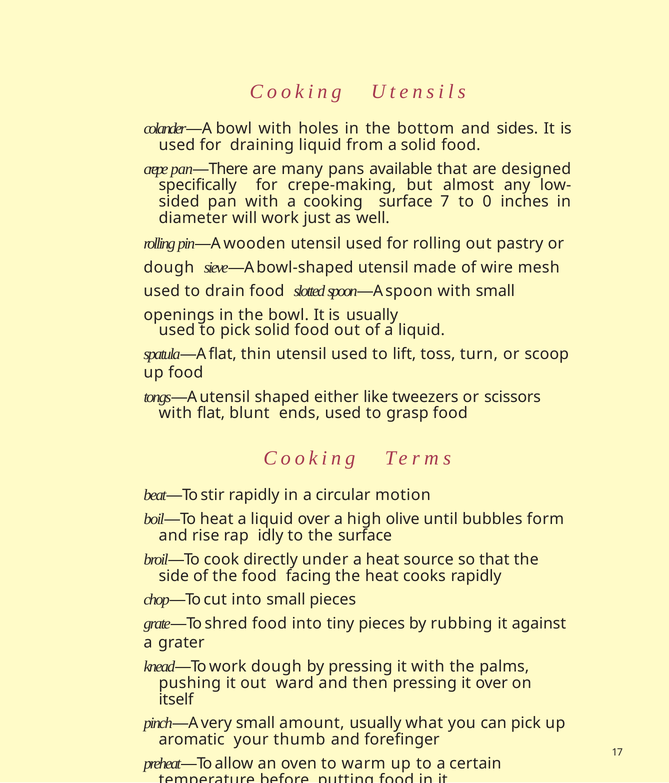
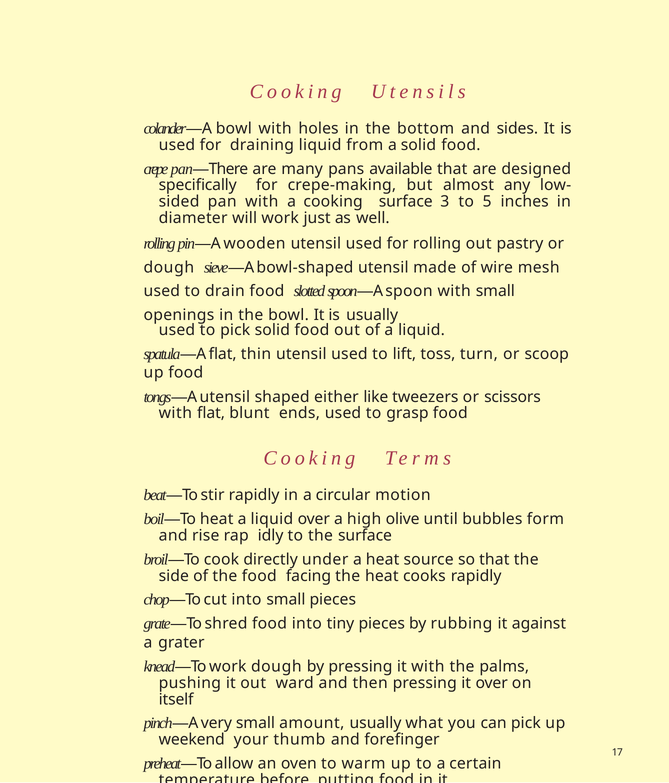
7: 7 -> 3 (445, 202)
0: 0 -> 5 (487, 202)
aromatic: aromatic -> weekend (192, 740)
